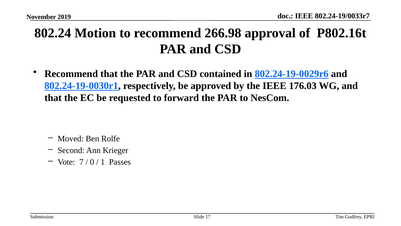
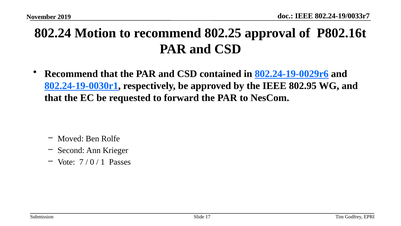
266.98: 266.98 -> 802.25 (223, 33)
176.03: 176.03 -> 802.95 (303, 86)
